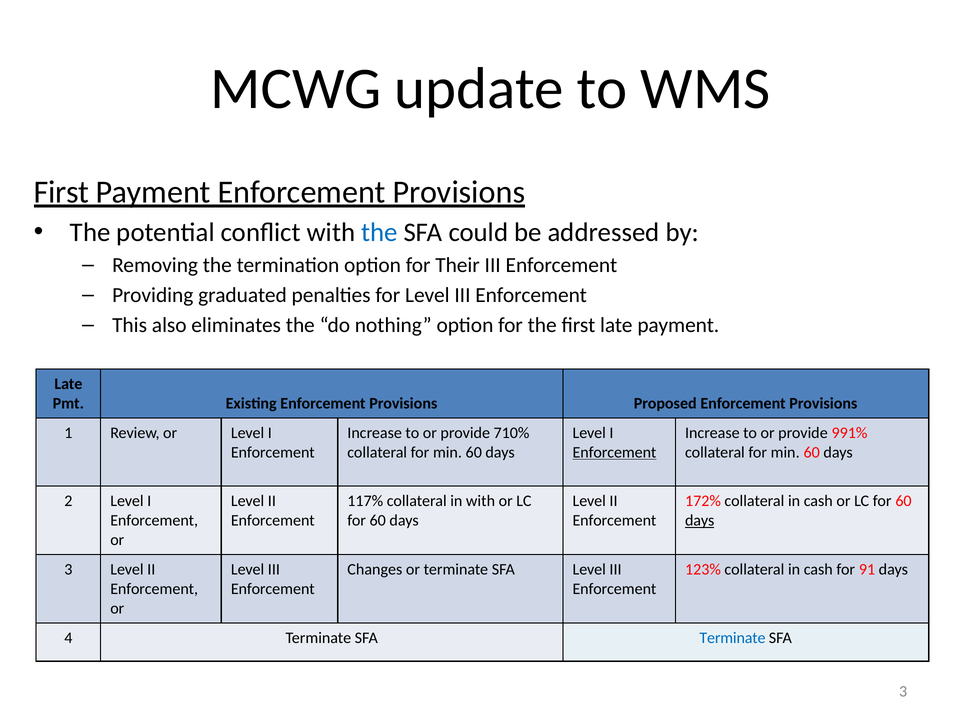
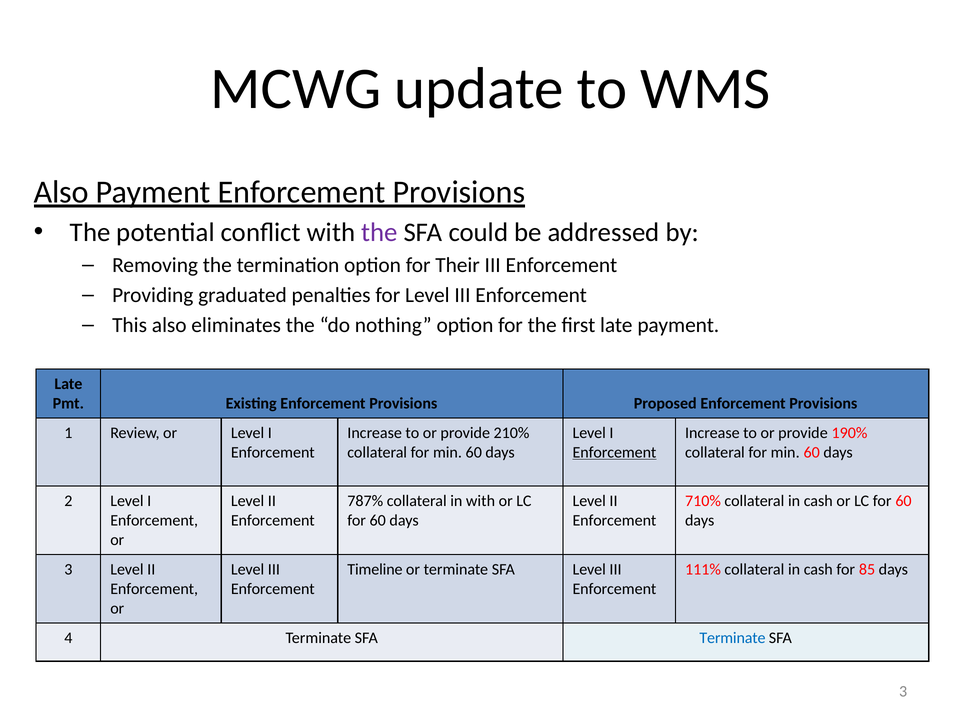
First: First -> Also (61, 192)
the colour: blue -> purple (379, 232)
710%: 710% -> 210% (512, 433)
991%: 991% -> 190% (850, 433)
117%: 117% -> 787% (365, 501)
172%: 172% -> 710% (703, 501)
days underline: present -> none (700, 520)
Changes: Changes -> Timeline (375, 569)
123%: 123% -> 111% (703, 569)
91: 91 -> 85 (867, 569)
